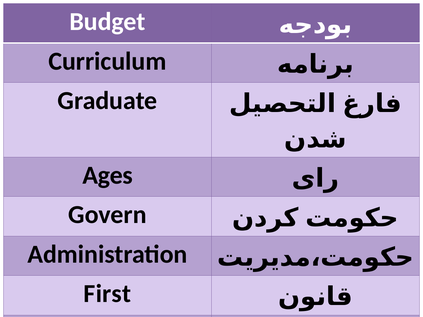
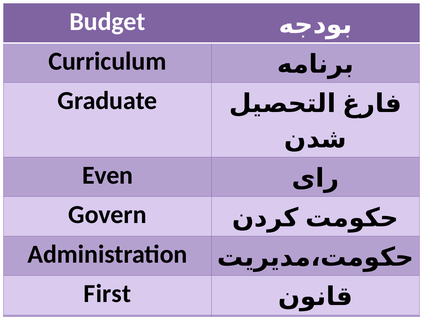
Ages: Ages -> Even (108, 175)
